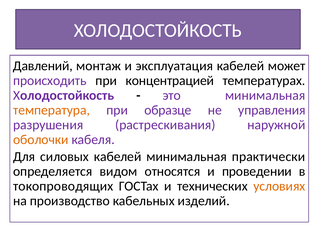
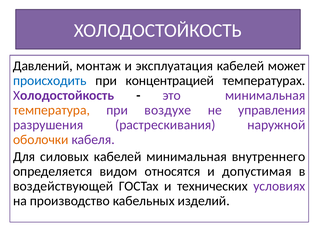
происходить colour: purple -> blue (50, 81)
образце: образце -> воздухе (168, 110)
практически: практически -> внутреннего (268, 157)
проведении: проведении -> допустимая (257, 171)
токопроводящих: токопроводящих -> воздействующей (63, 186)
условиях colour: orange -> purple (279, 186)
